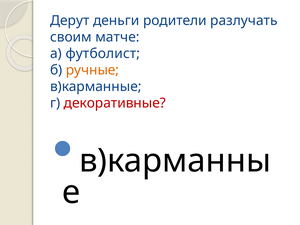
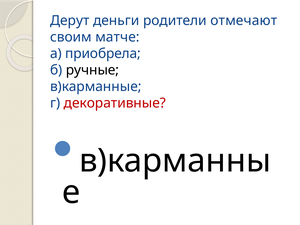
разлучать: разлучать -> отмечают (244, 20)
футболист: футболист -> приобрела (103, 53)
ручные colour: orange -> black (93, 70)
